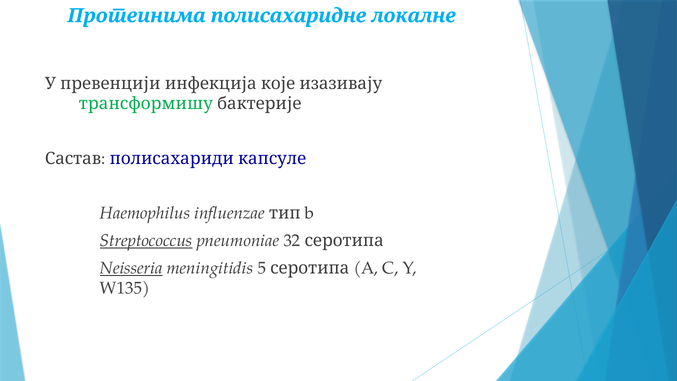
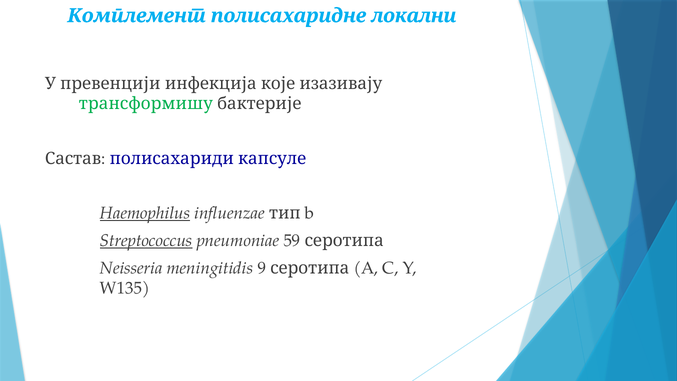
Протеинима: Протеинима -> Комплемент (137, 16)
локалне: локалне -> локални (414, 16)
Haemophilus underline: none -> present (145, 213)
32: 32 -> 59 (292, 241)
Neisseria underline: present -> none (131, 268)
5: 5 -> 9 (262, 268)
